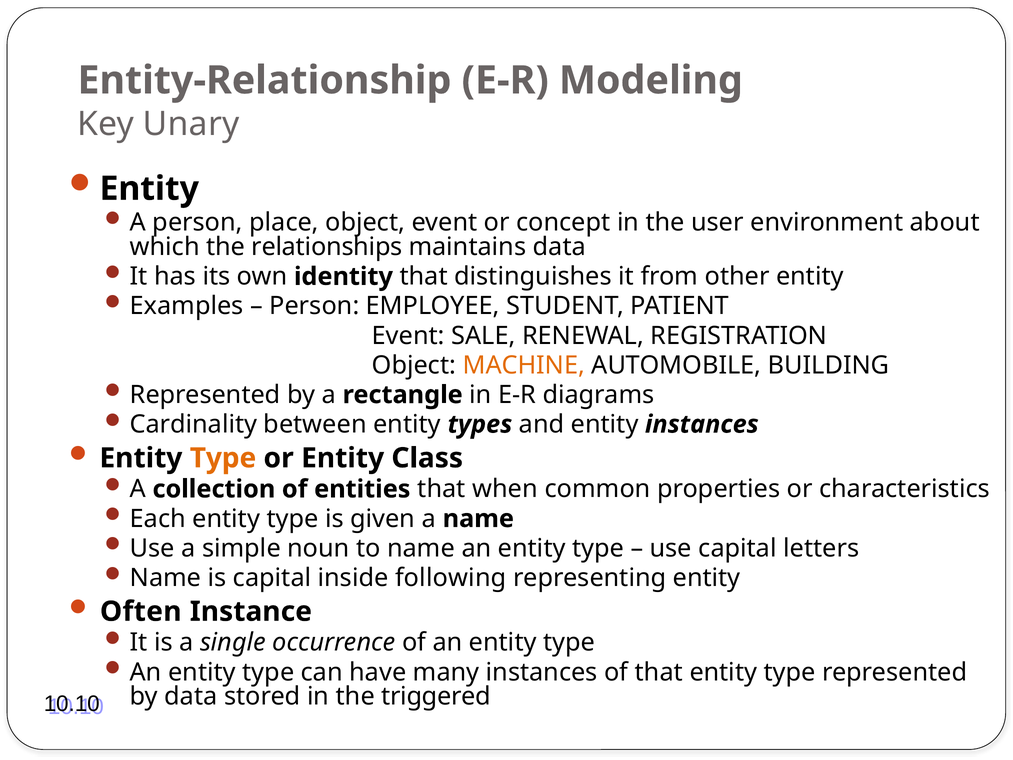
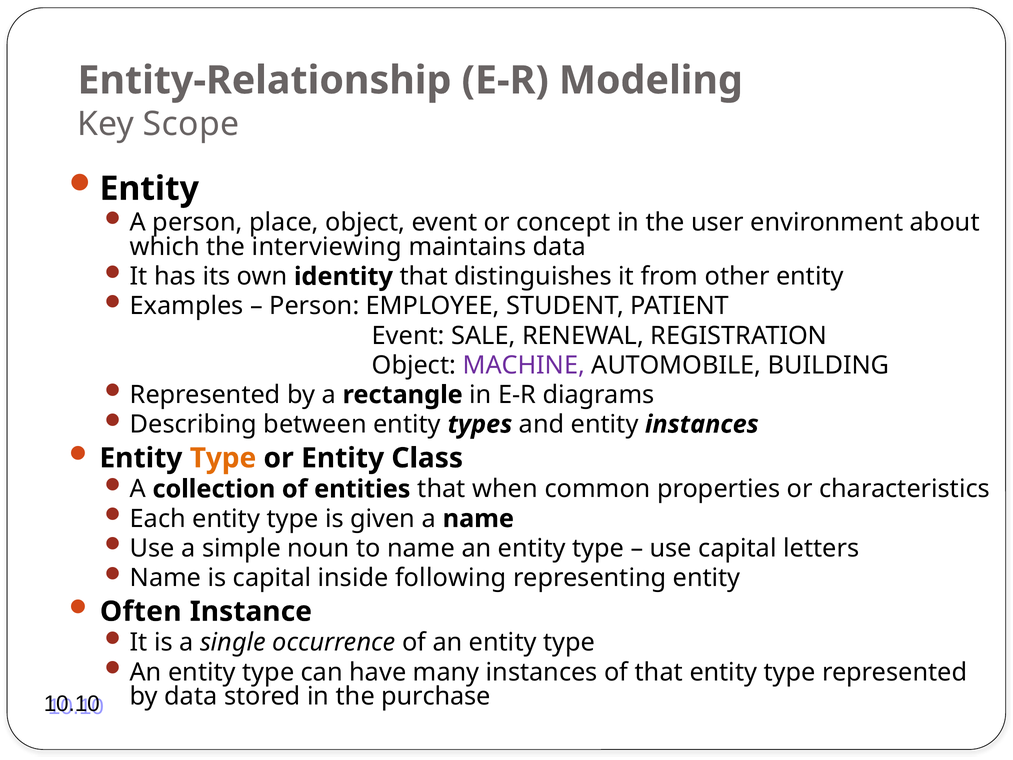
Unary: Unary -> Scope (191, 124)
relationships: relationships -> interviewing (327, 247)
MACHINE colour: orange -> purple (524, 365)
Cardinality: Cardinality -> Describing (193, 424)
triggered: triggered -> purchase (436, 696)
